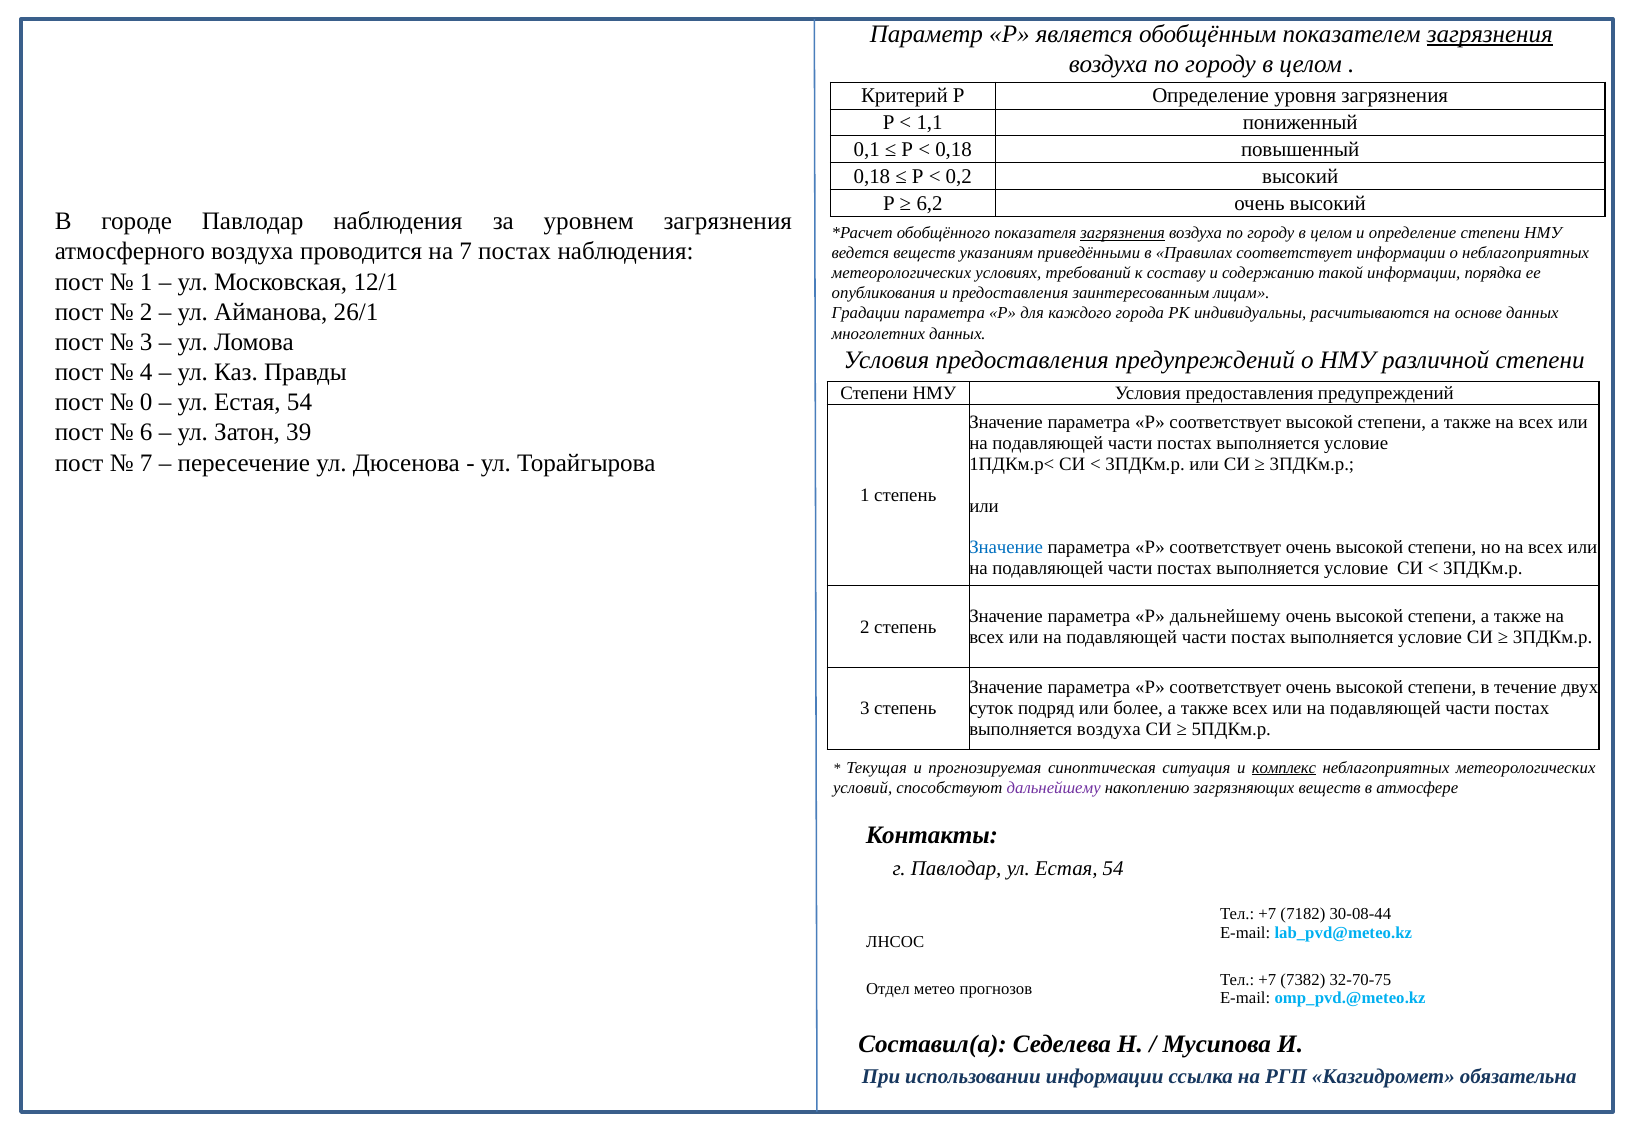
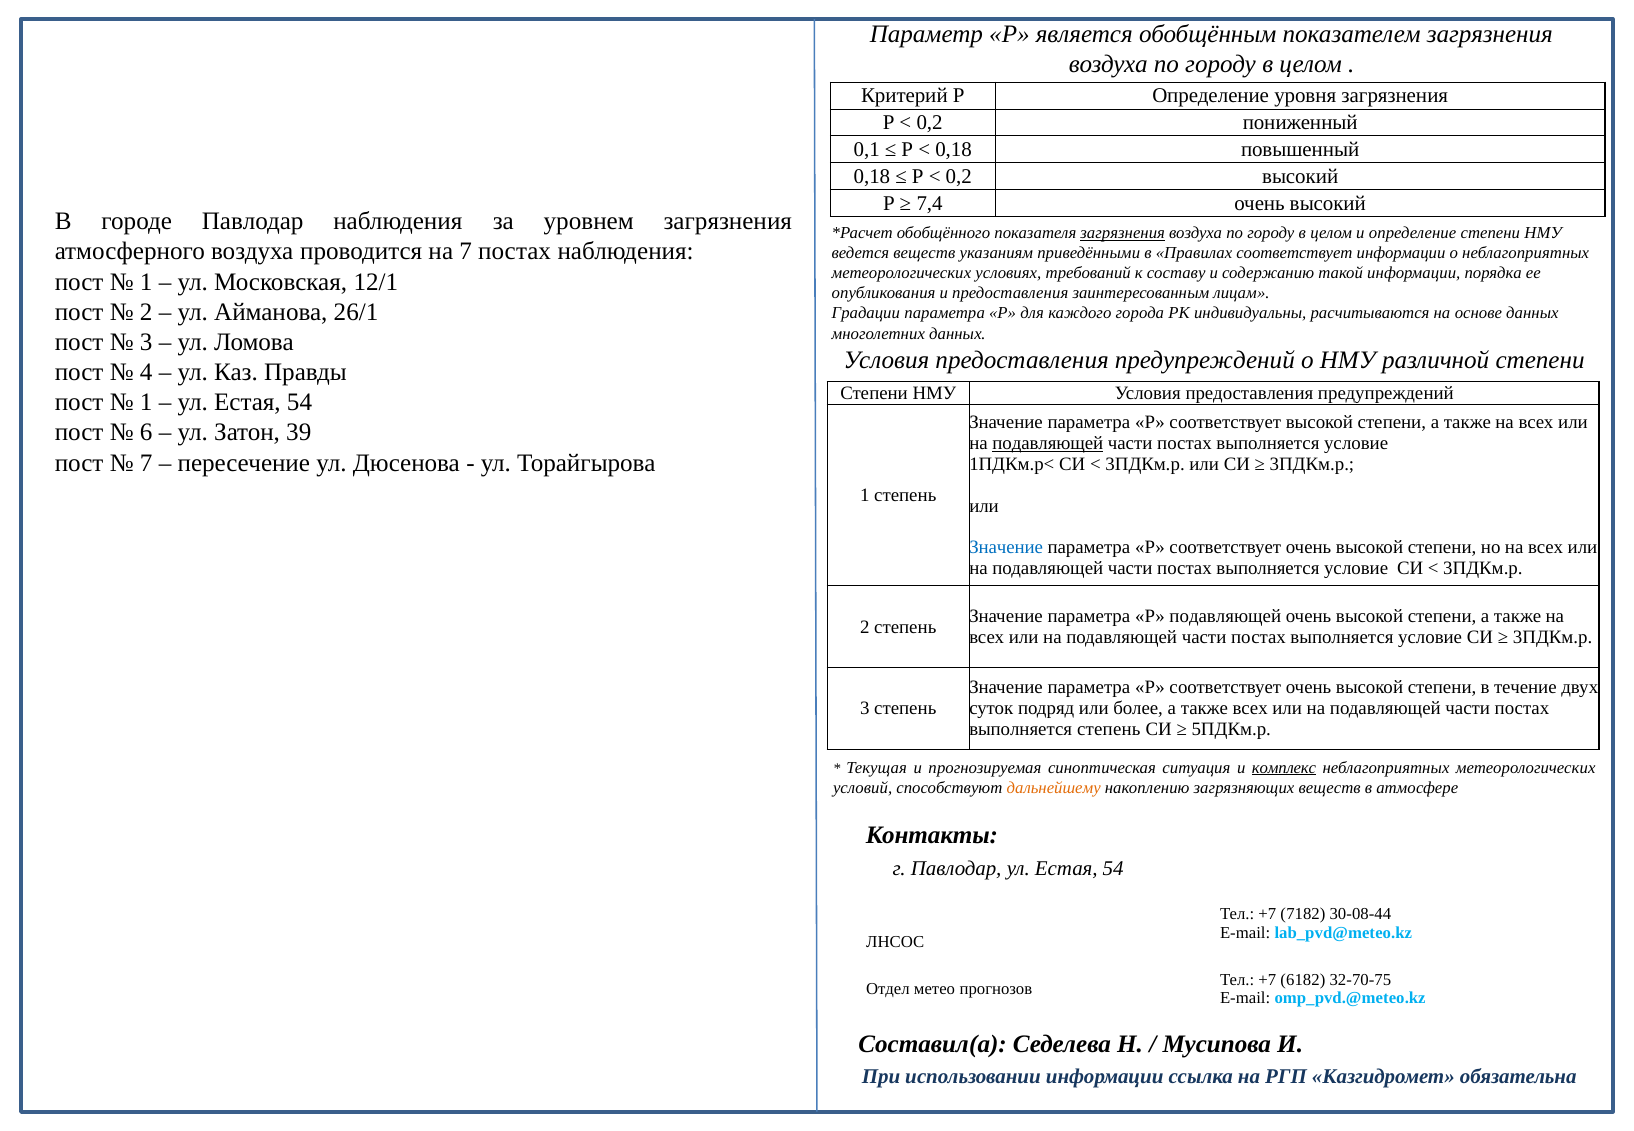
загрязнения underline: present -> none (1490, 34)
1,1: 1,1 -> 0,2 (930, 122)
6,2: 6,2 -> 7,4 (930, 203)
0: 0 -> 1 (146, 403)
подавляющей underline: none -> present (1048, 443)
Р дальнейшему: дальнейшему -> подавляющей (1225, 617)
выполняется воздуха: воздуха -> степень (1109, 730)
дальнейшему colour: purple -> orange (1054, 788)
7382: 7382 -> 6182 (1303, 980)
